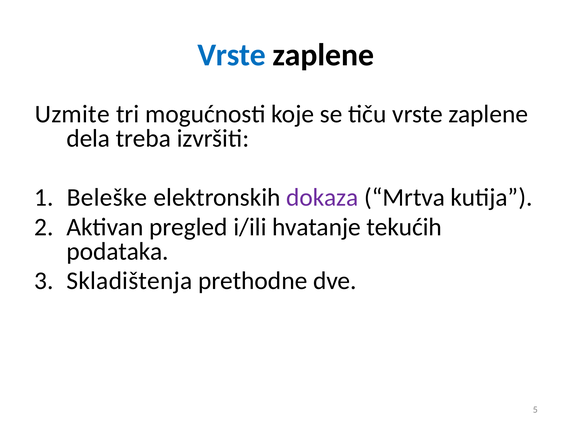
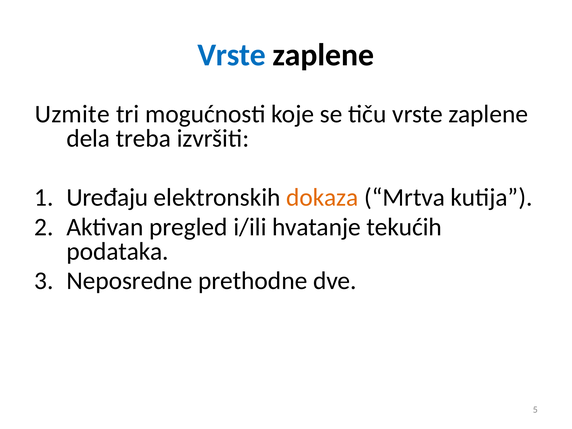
Beleške: Beleške -> Uređaju (107, 198)
dokaza colour: purple -> orange (322, 198)
Skladištenja: Skladištenja -> Neposredne (130, 281)
